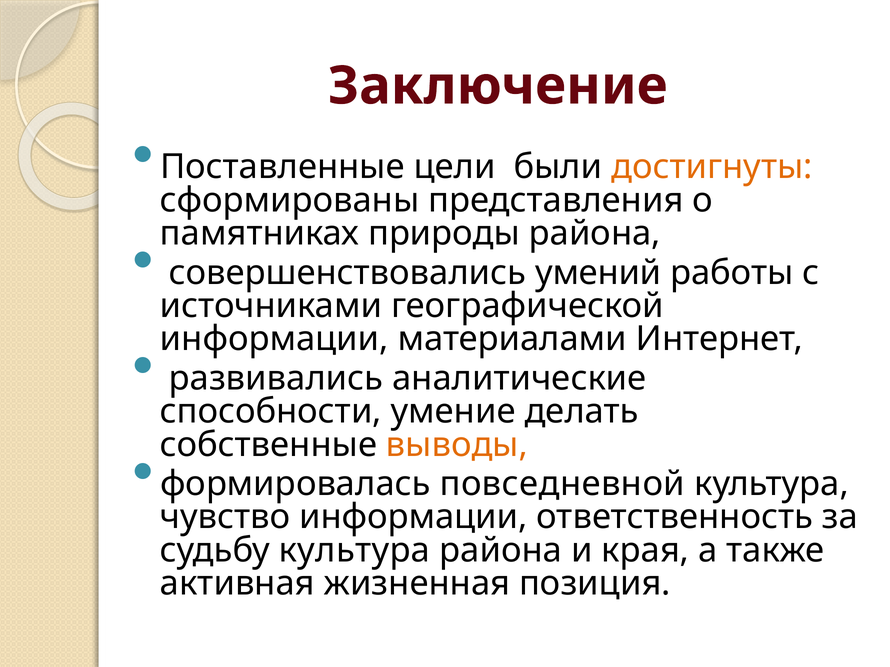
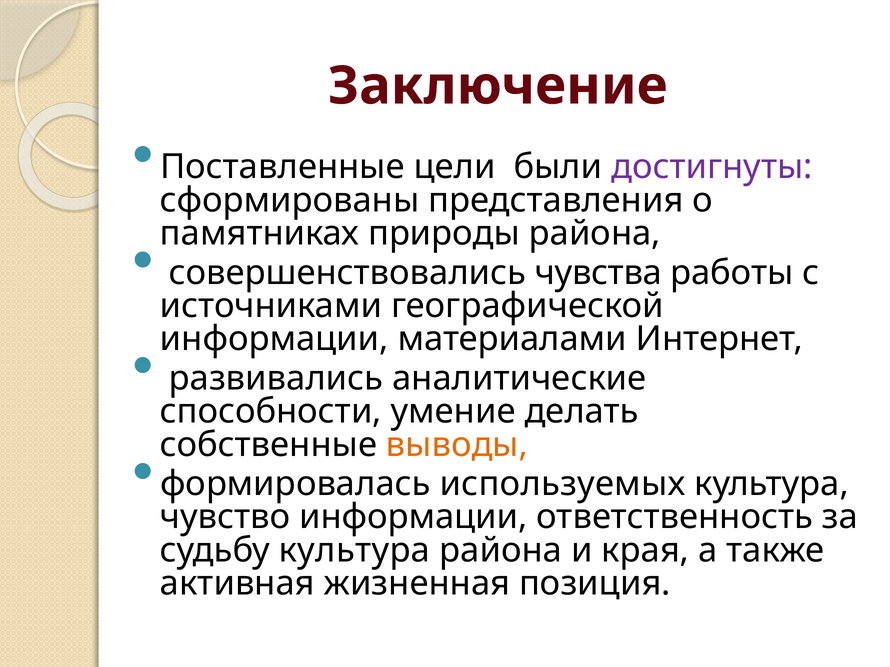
достигнуты colour: orange -> purple (712, 167)
умений: умений -> чувства (598, 273)
повседневной: повседневной -> используемых (562, 484)
